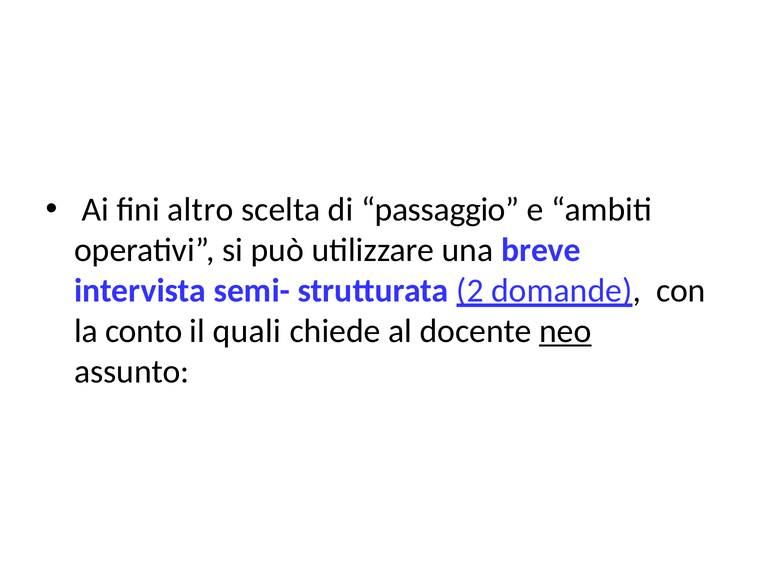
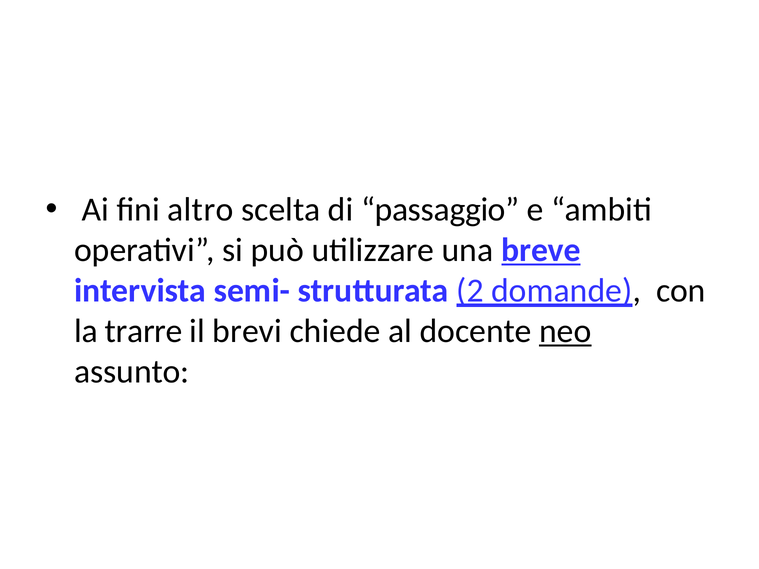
breve underline: none -> present (541, 250)
conto: conto -> trarre (144, 331)
quali: quali -> brevi (247, 331)
